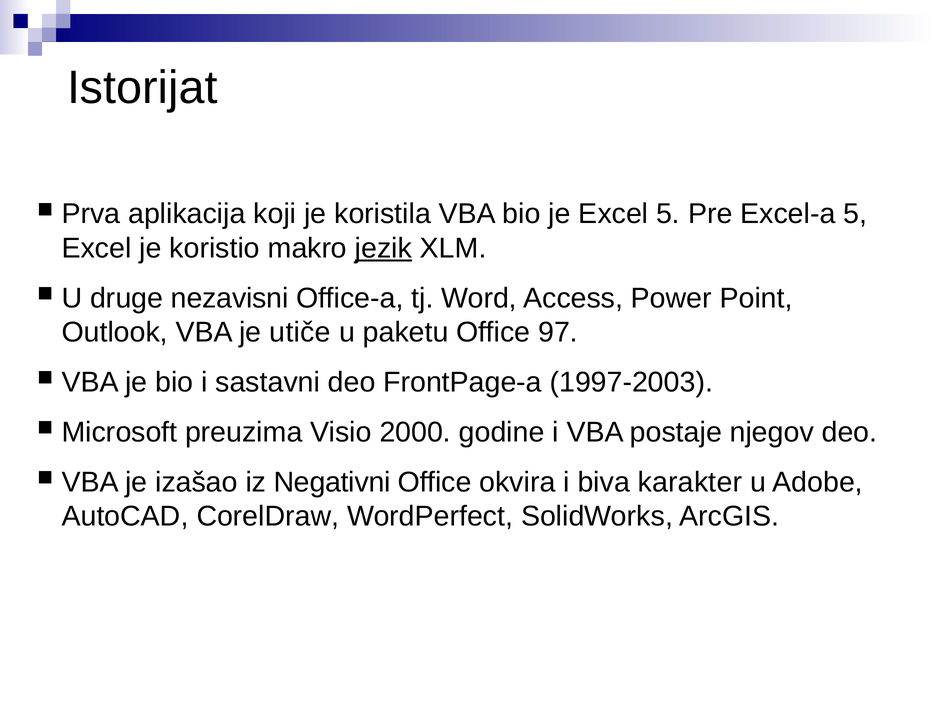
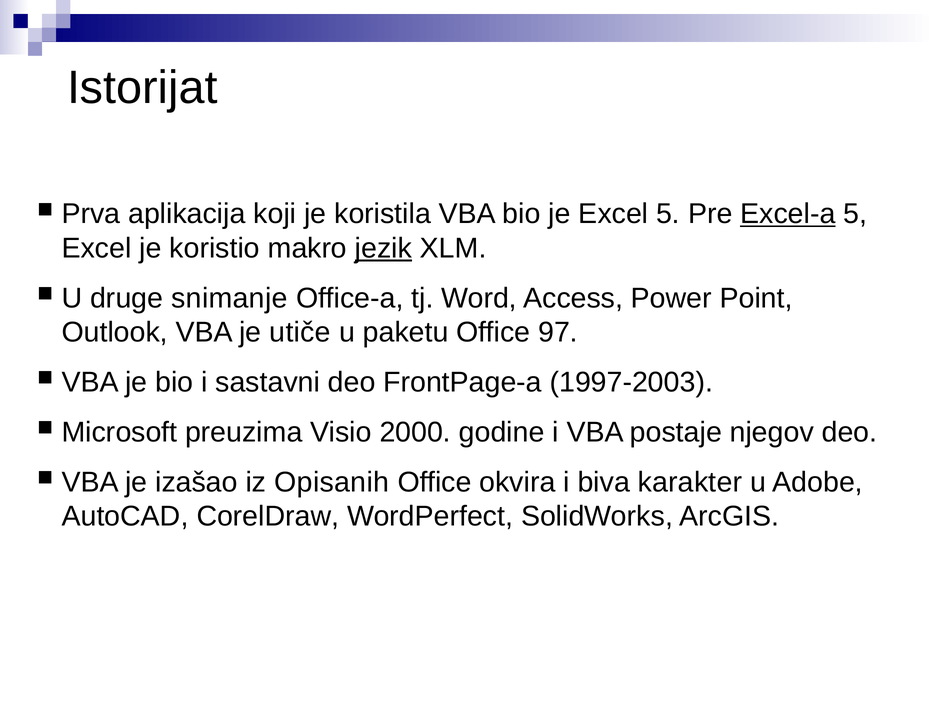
Excel-a underline: none -> present (788, 214)
nezavisni: nezavisni -> snimanje (230, 298)
Negativni: Negativni -> Opisanih (332, 482)
